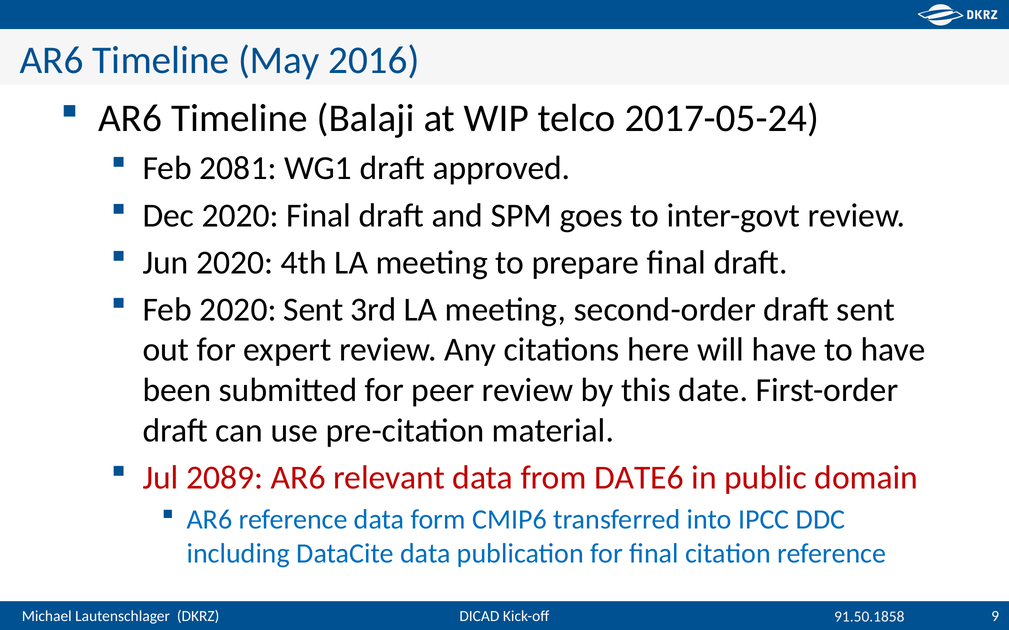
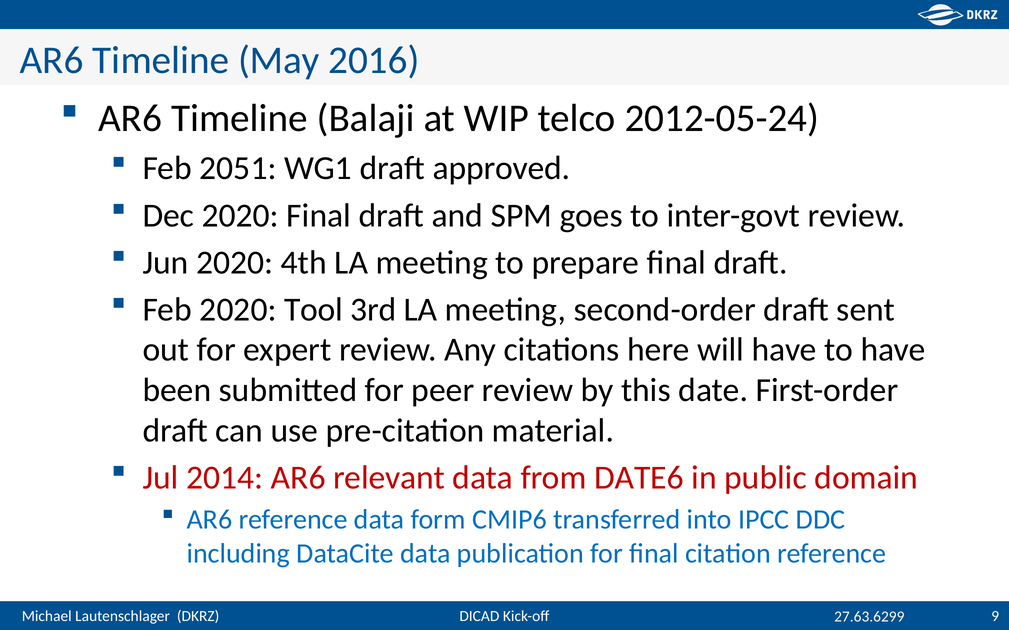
2017-05-24: 2017-05-24 -> 2012-05-24 (722, 119)
2081: 2081 -> 2051 (238, 169)
2020 Sent: Sent -> Tool (313, 310)
2089: 2089 -> 2014 (225, 478)
91.50.1858: 91.50.1858 -> 27.63.6299 (869, 617)
